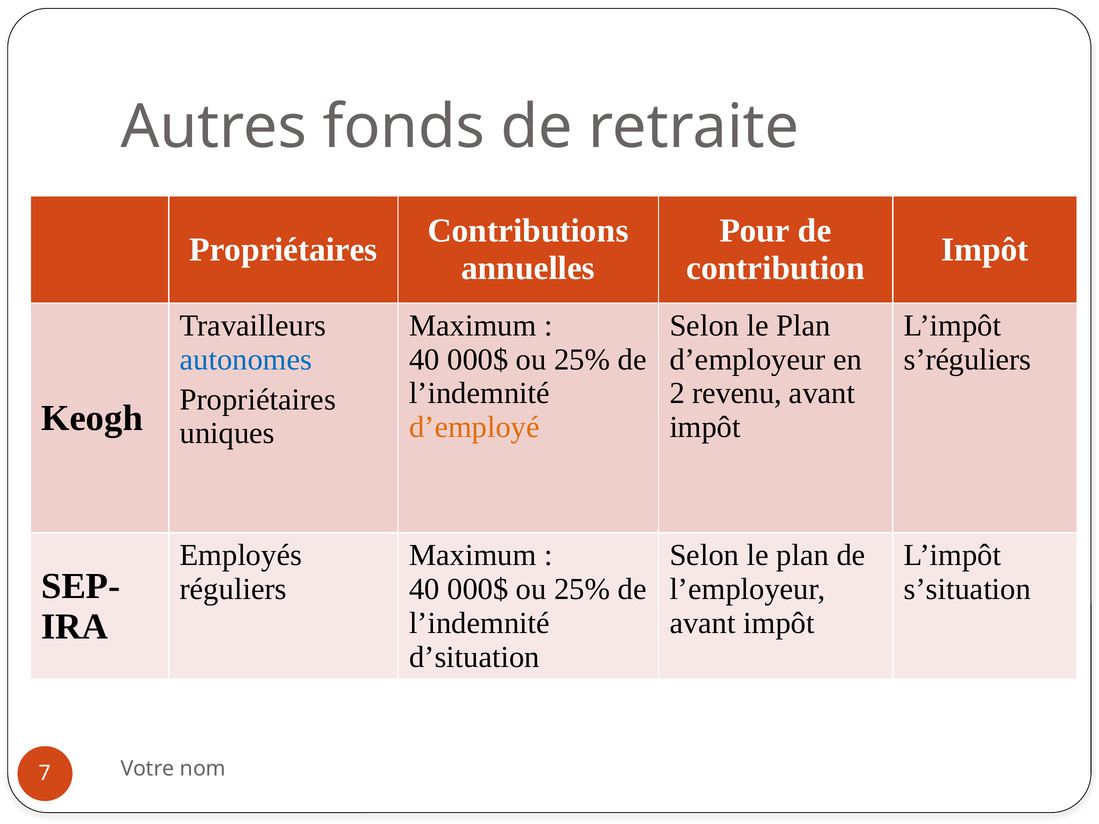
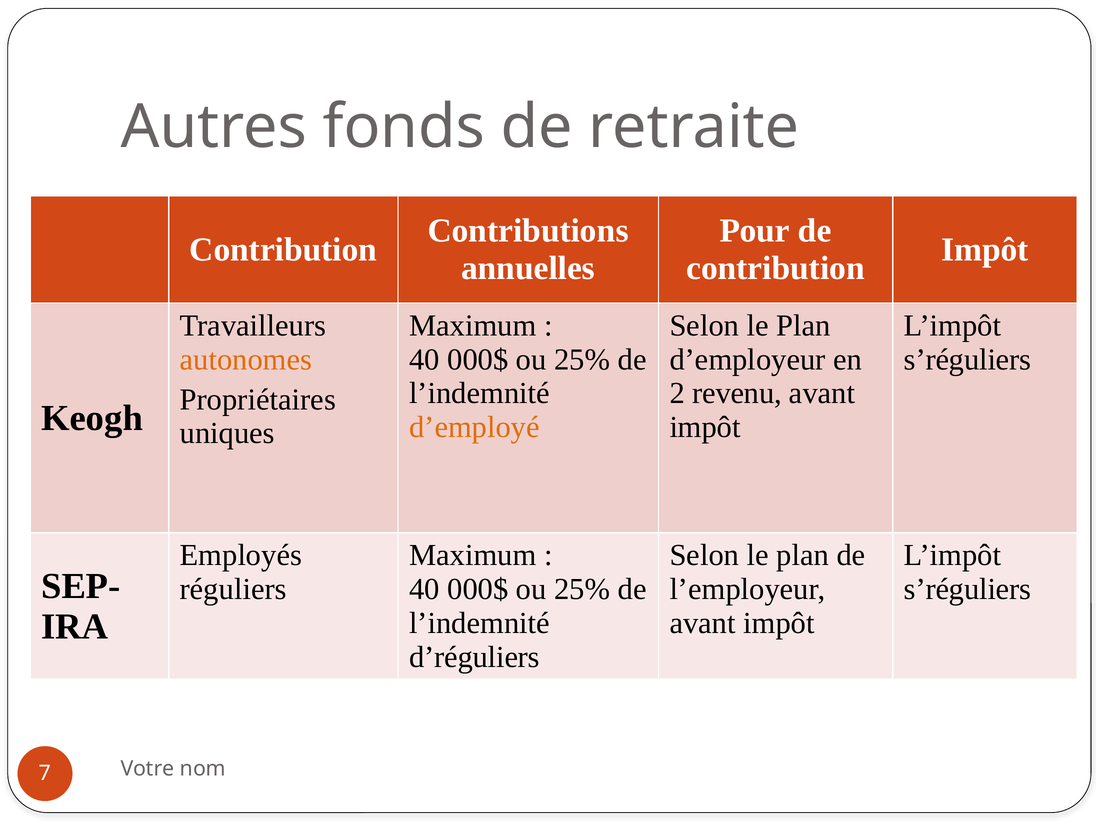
Propriétaires: Propriétaires -> Contribution (283, 250)
autonomes colour: blue -> orange (246, 360)
s’situation: s’situation -> s’réguliers (967, 589)
d’situation: d’situation -> d’réguliers (474, 657)
